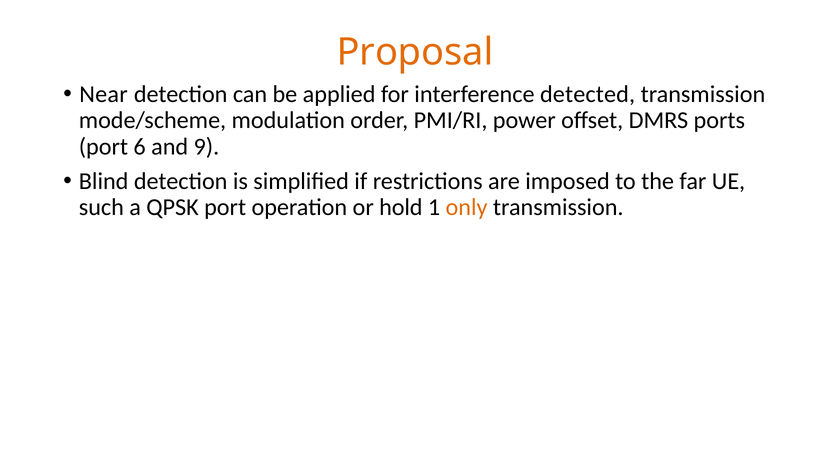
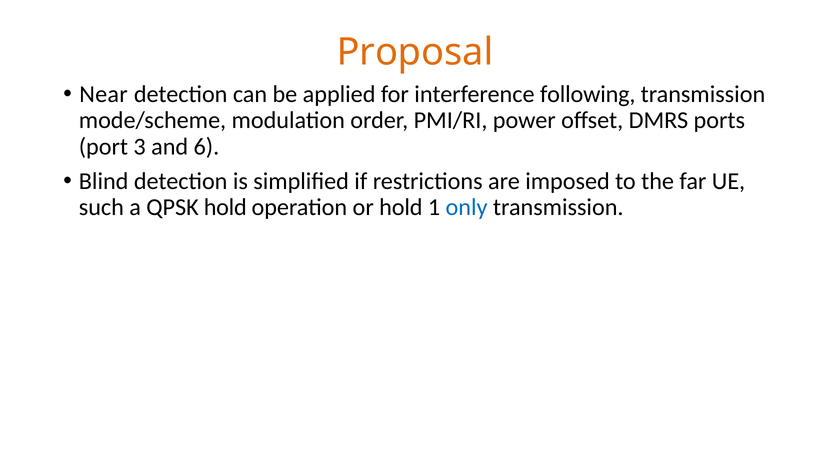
detected: detected -> following (588, 94)
6: 6 -> 3 (140, 147)
9: 9 -> 6 (206, 147)
QPSK port: port -> hold (225, 207)
only colour: orange -> blue (467, 207)
